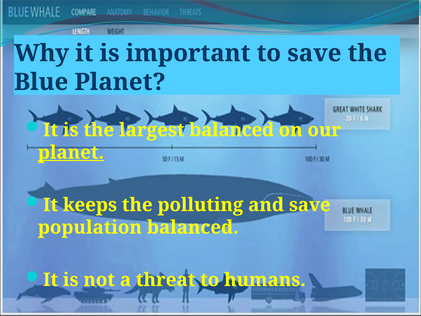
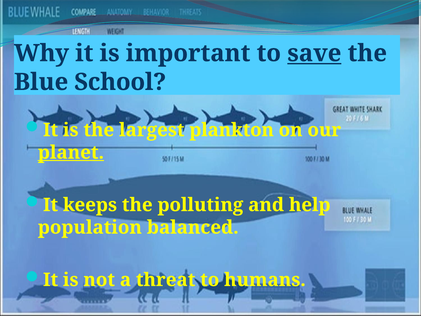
save underline: none -> present (314, 53)
Blue Planet: Planet -> School (120, 82)
largest balanced: balanced -> plankton (232, 130)
and save: save -> help (310, 205)
